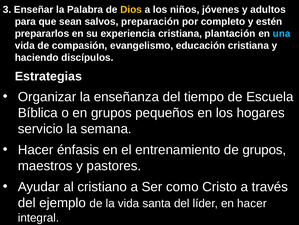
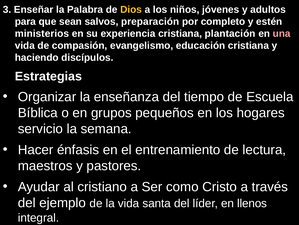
prepararlos: prepararlos -> ministerios (42, 34)
una colour: light blue -> pink (282, 34)
de grupos: grupos -> lectura (264, 149)
en hacer: hacer -> llenos (252, 203)
